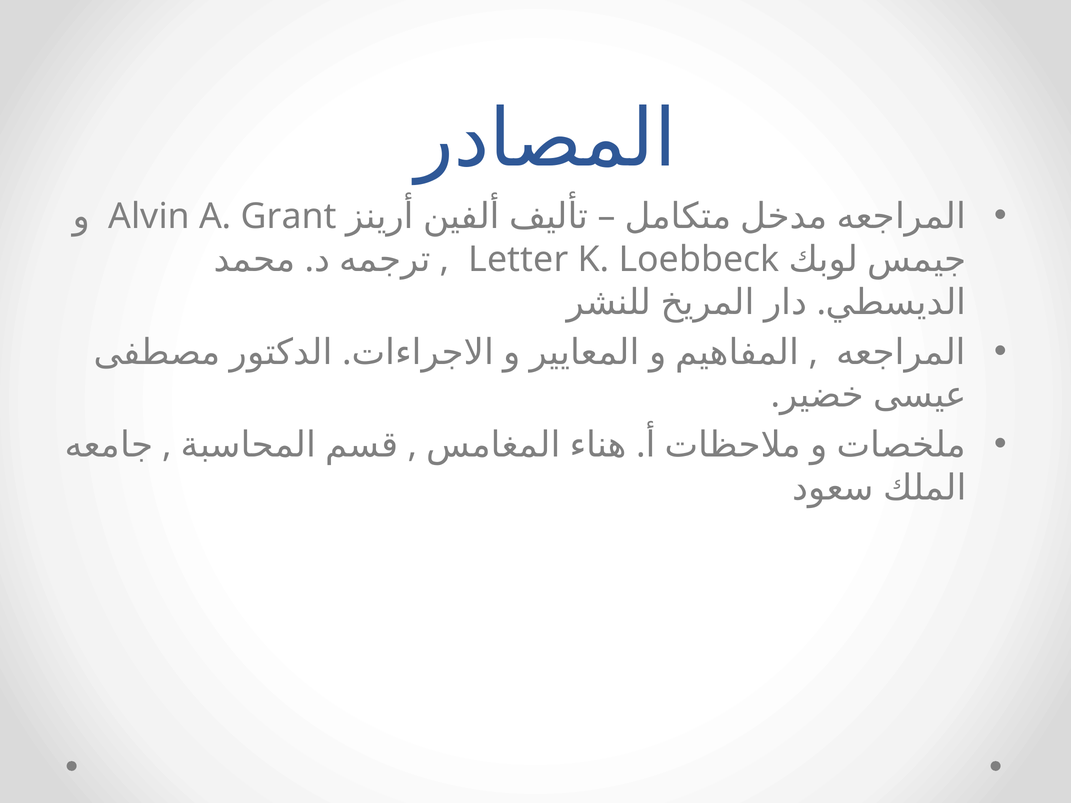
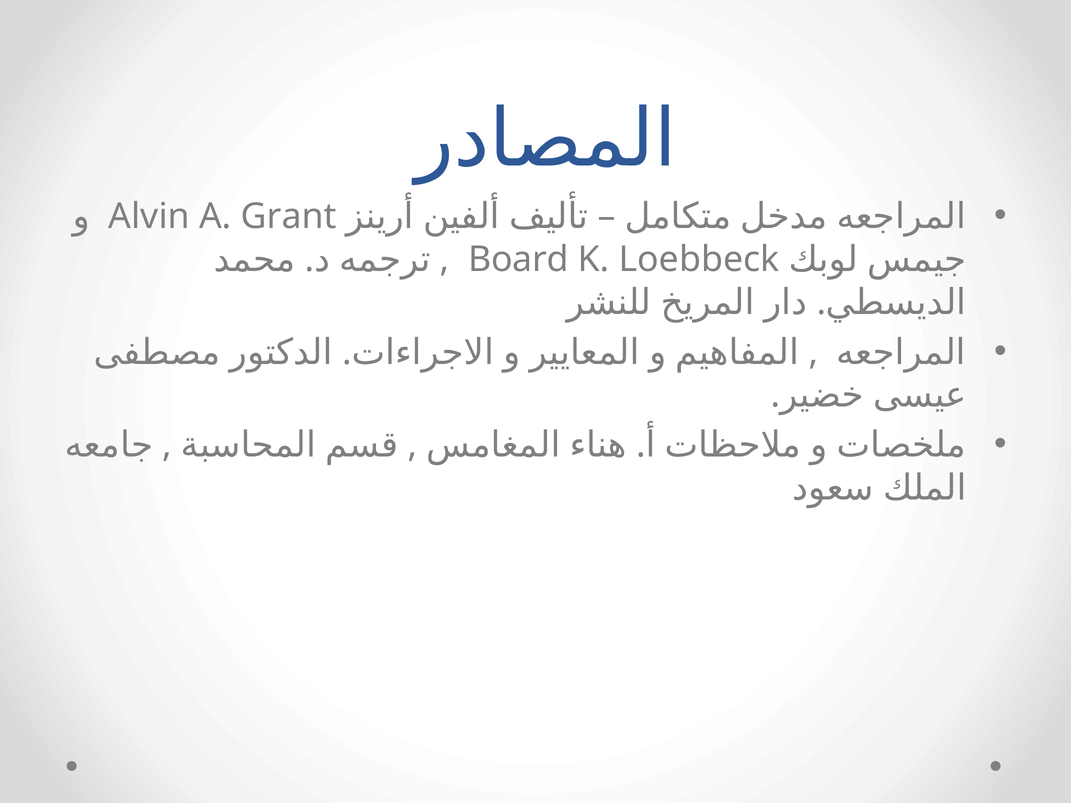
Letter: Letter -> Board (518, 260)
